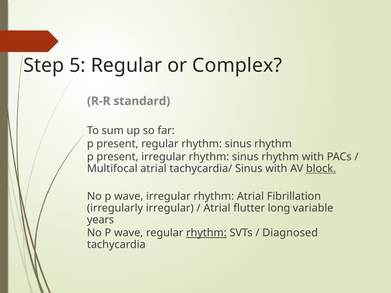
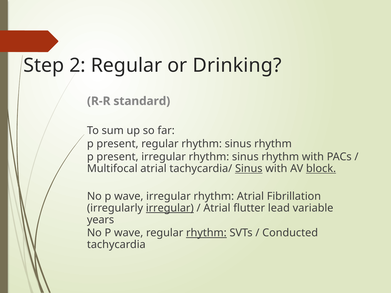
5: 5 -> 2 (78, 65)
Complex: Complex -> Drinking (237, 65)
Sinus underline: none -> present (249, 169)
irregular underline: none -> present (170, 208)
long: long -> lead (279, 208)
Diagnosed: Diagnosed -> Conducted (290, 233)
